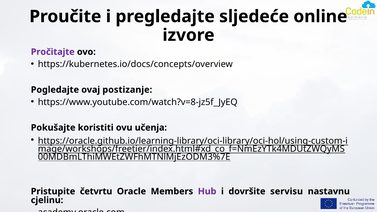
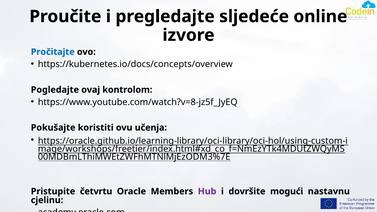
Pročitajte colour: purple -> blue (53, 52)
postizanje: postizanje -> kontrolom (127, 90)
servisu: servisu -> mogući (287, 191)
